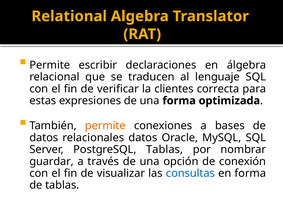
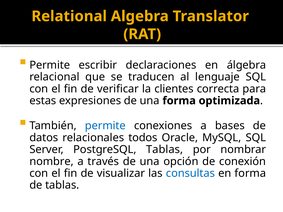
permite colour: orange -> blue (105, 126)
relacionales datos: datos -> todos (143, 138)
guardar: guardar -> nombre (52, 162)
